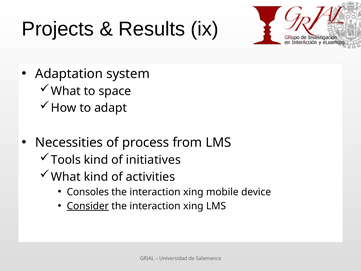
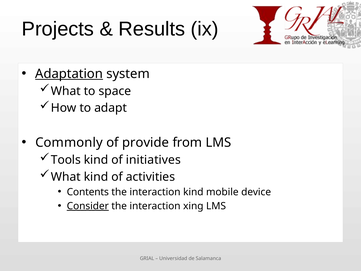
Adaptation underline: none -> present (69, 74)
Necessities: Necessities -> Commonly (69, 142)
process: process -> provide (146, 142)
Consoles: Consoles -> Contents (88, 192)
xing: xing -> kind (193, 192)
